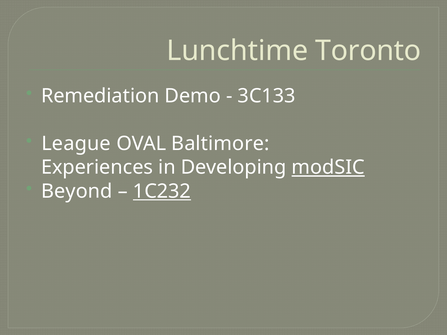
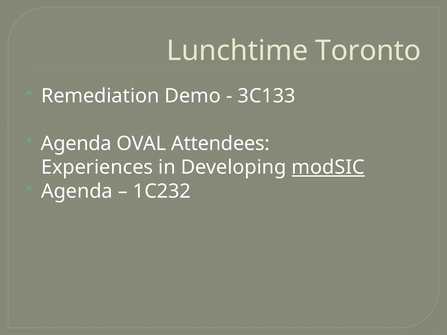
League: League -> Agenda (76, 144)
Baltimore: Baltimore -> Attendees (221, 144)
Beyond: Beyond -> Agenda (77, 191)
1C232 underline: present -> none (162, 191)
